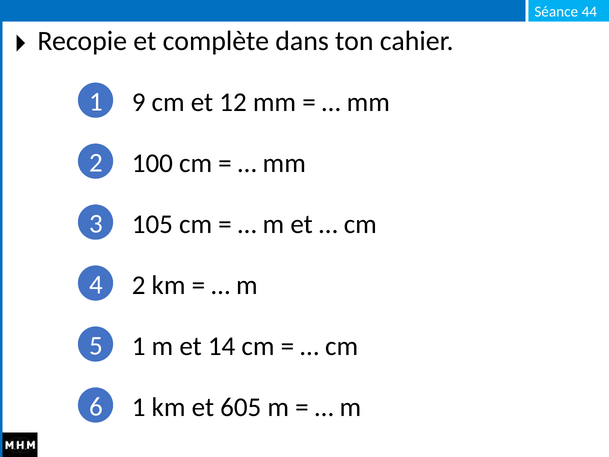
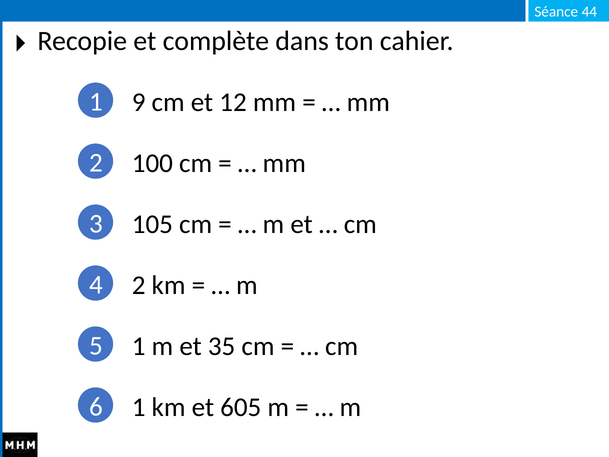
14: 14 -> 35 (222, 346)
